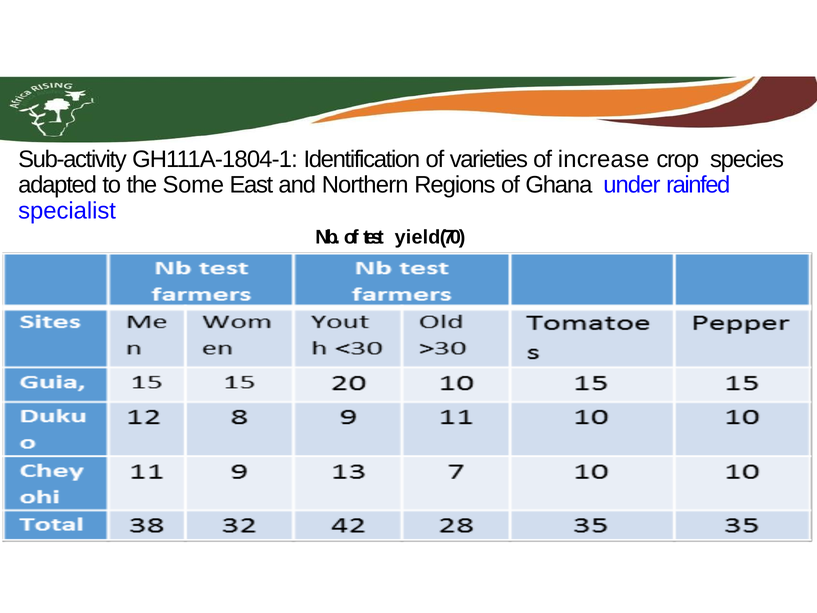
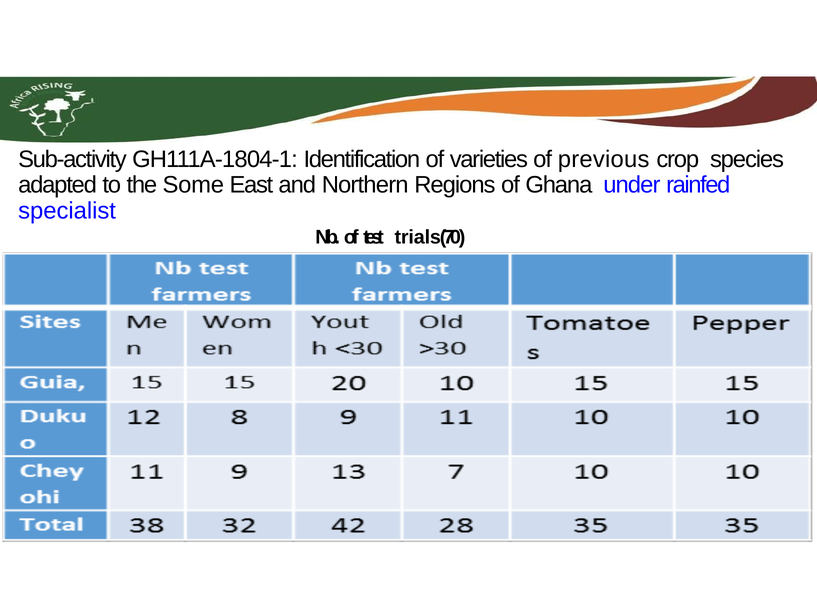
increase: increase -> previous (604, 159)
yield: yield -> trials (418, 237)
